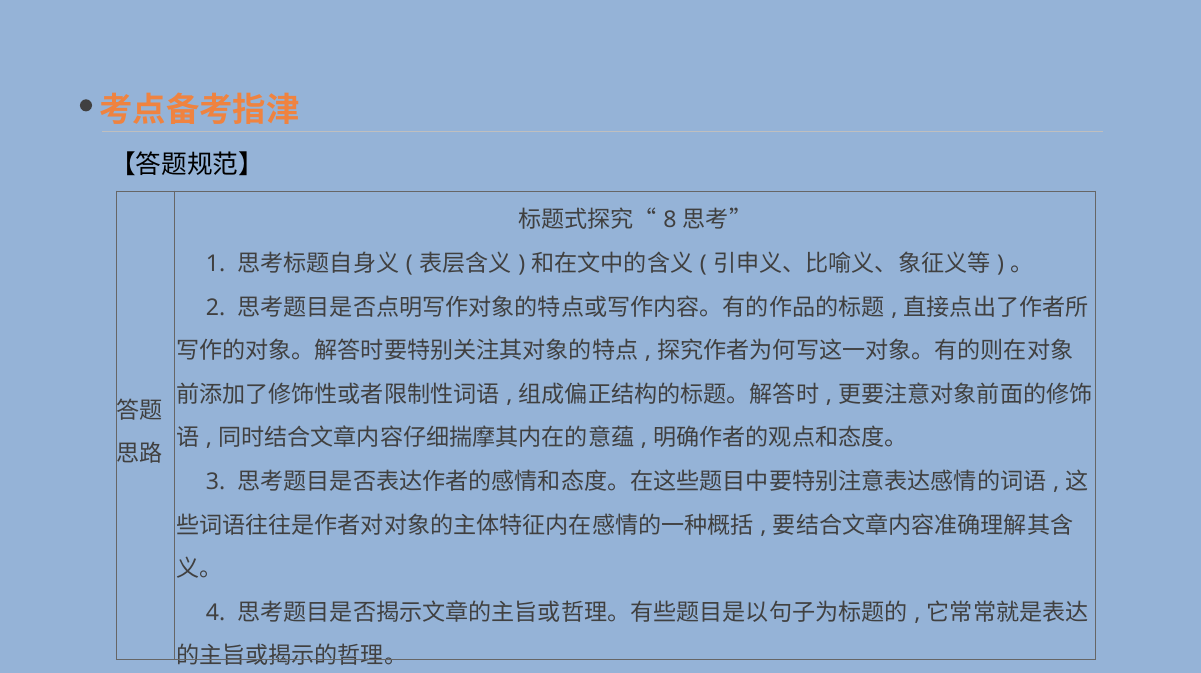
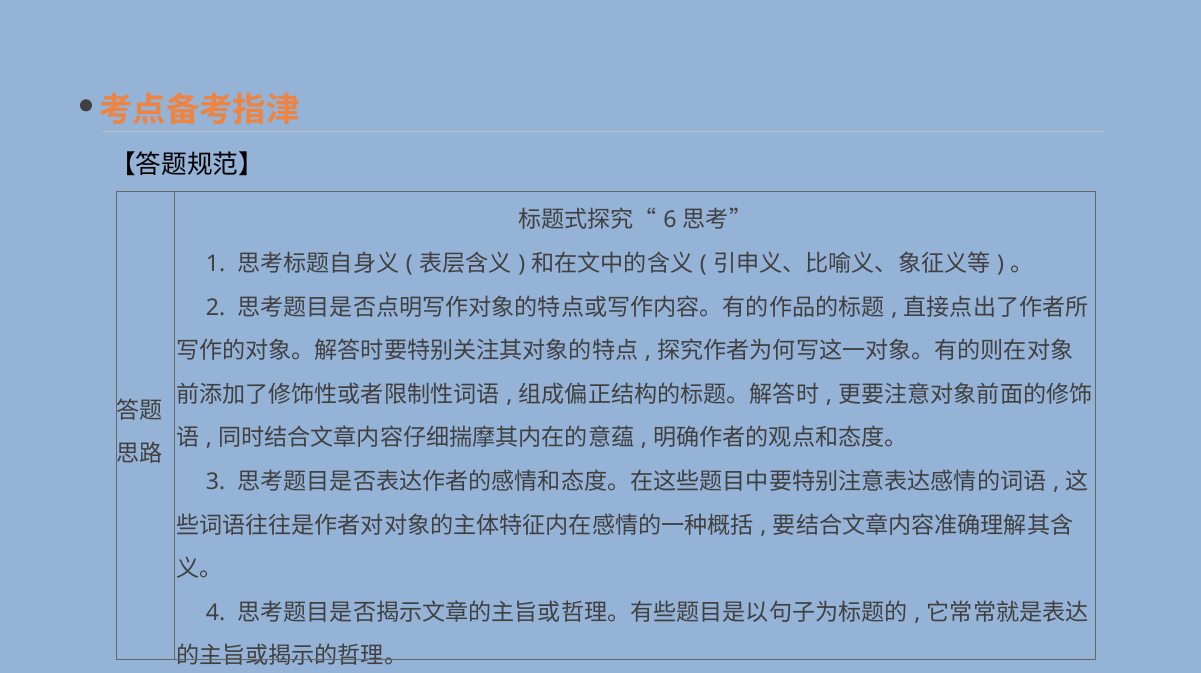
8: 8 -> 6 (670, 220)
